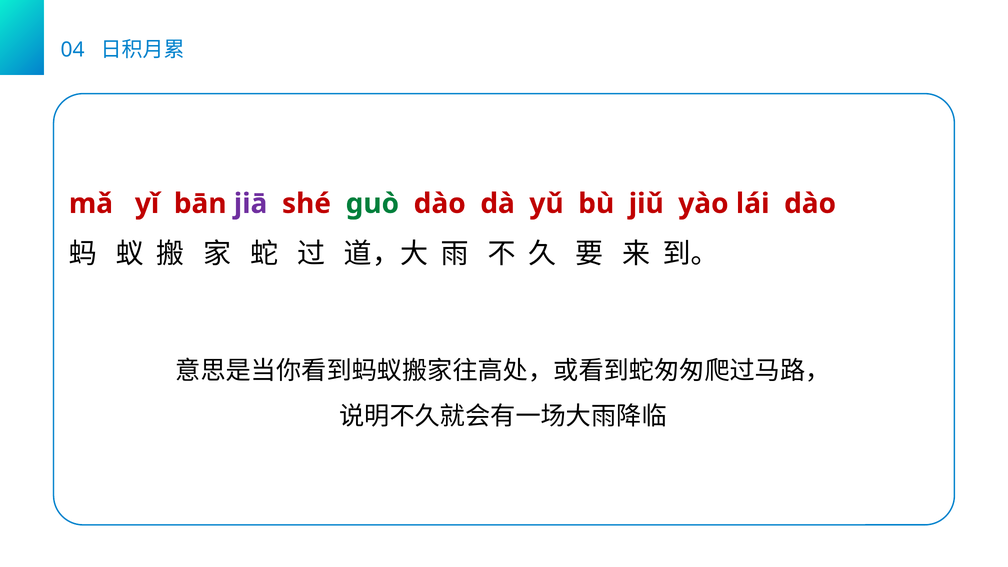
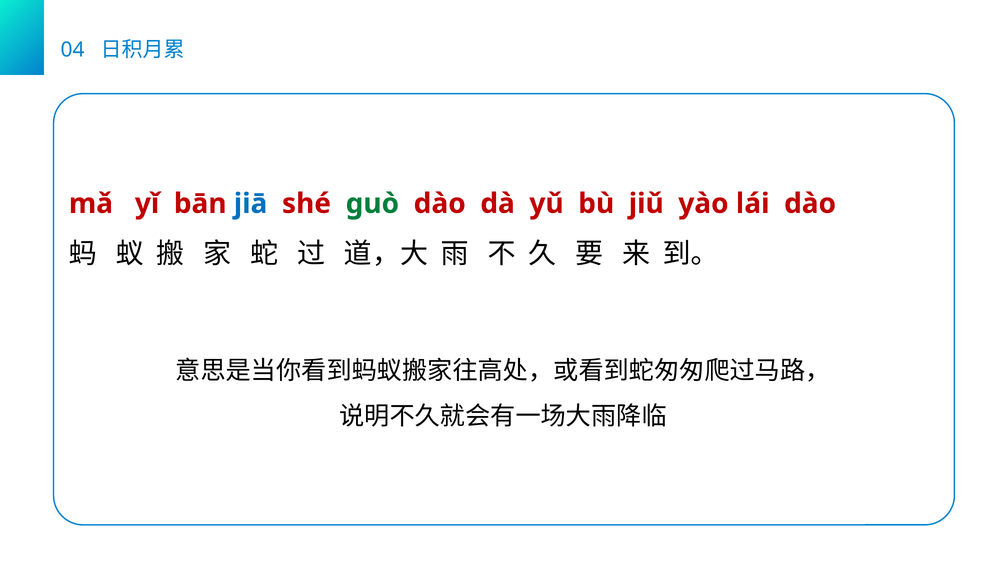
jiā colour: purple -> blue (251, 204)
